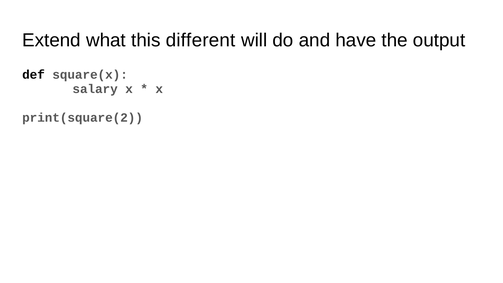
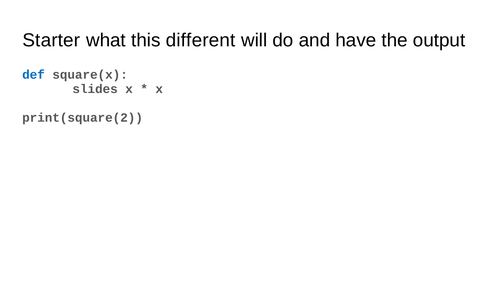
Extend: Extend -> Starter (51, 40)
def colour: black -> blue (33, 75)
salary: salary -> slides (95, 89)
